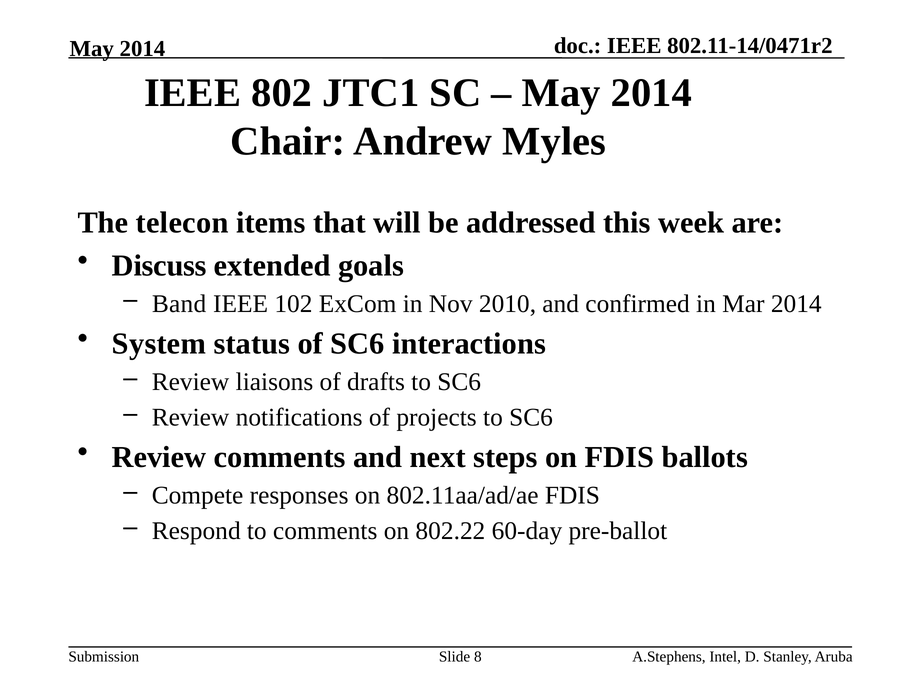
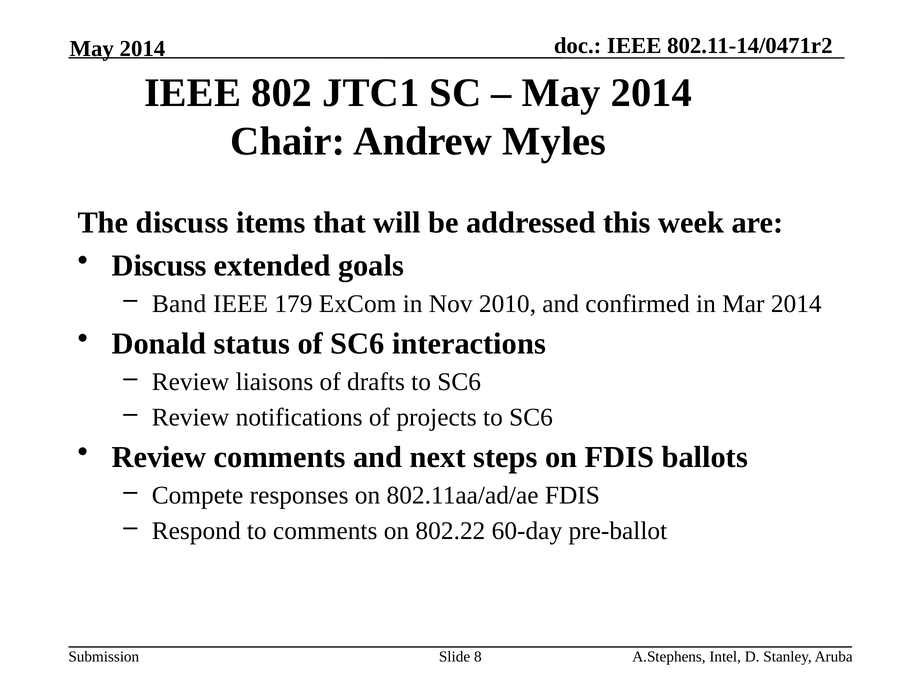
The telecon: telecon -> discuss (182, 223)
102: 102 -> 179 (293, 304)
System: System -> Donald (159, 343)
